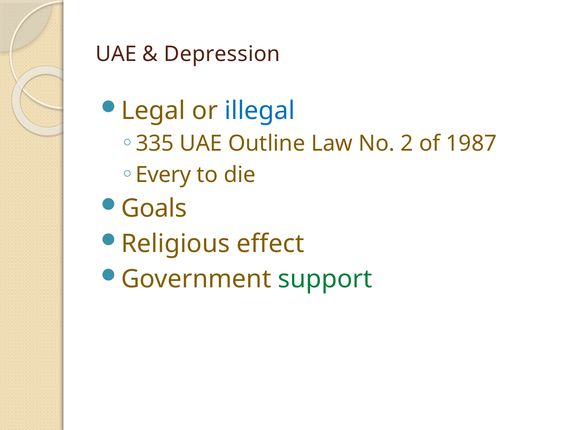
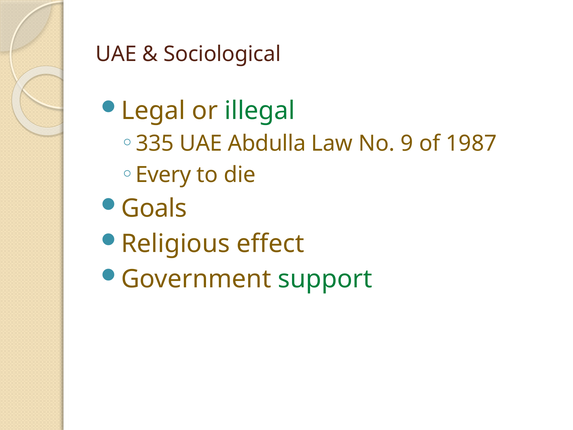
Depression: Depression -> Sociological (222, 54)
illegal colour: blue -> green (260, 111)
Outline: Outline -> Abdulla (267, 143)
2: 2 -> 9 (407, 143)
